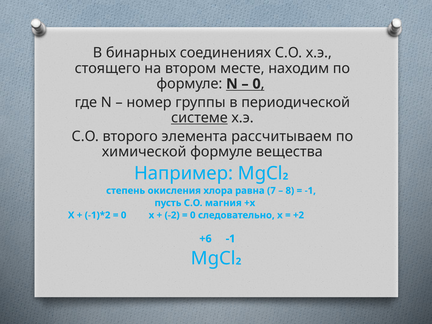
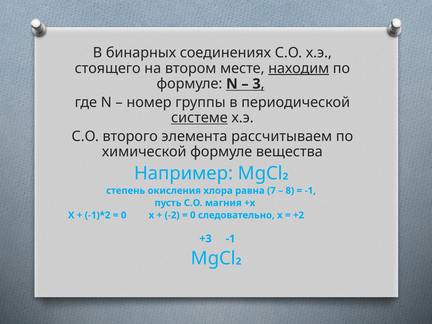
находим underline: none -> present (299, 68)
0: 0 -> 3 (257, 84)
+6: +6 -> +3 (206, 239)
